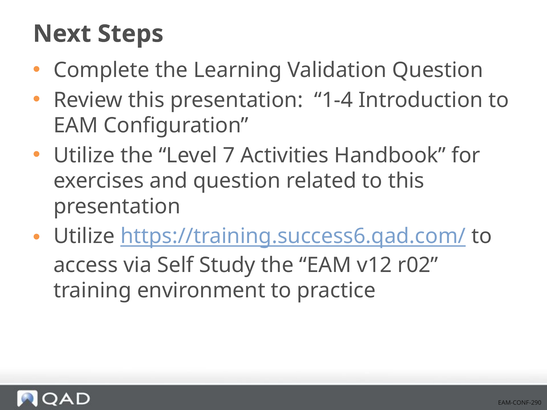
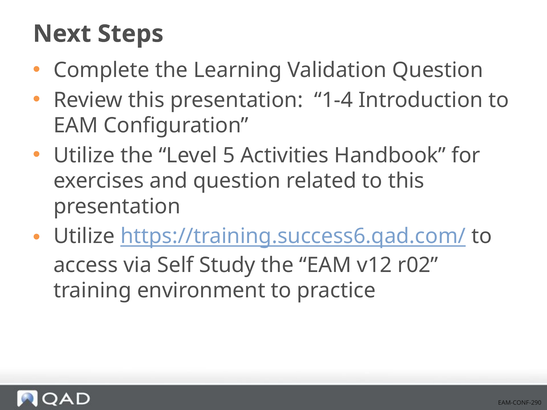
7: 7 -> 5 (229, 155)
